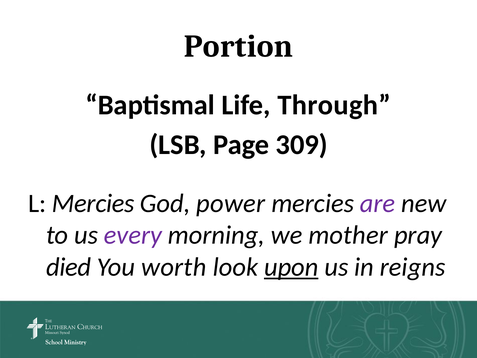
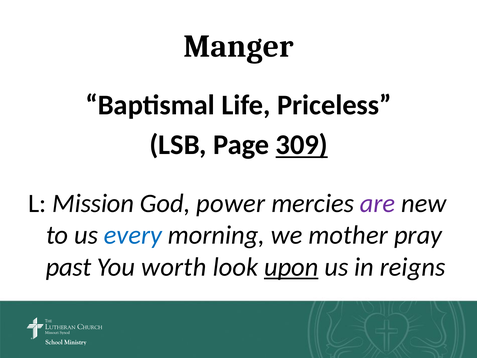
Portion: Portion -> Manger (239, 46)
Through: Through -> Priceless (334, 105)
309 underline: none -> present (302, 145)
L Mercies: Mercies -> Mission (93, 203)
every colour: purple -> blue (133, 235)
died: died -> past (69, 267)
